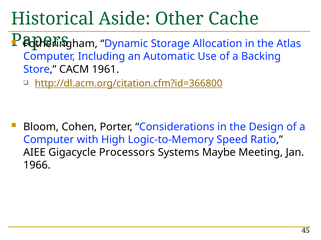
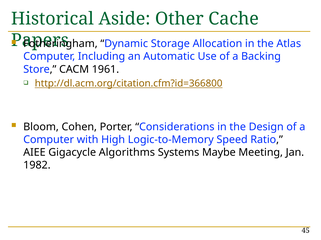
Processors: Processors -> Algorithms (127, 153)
1966: 1966 -> 1982 (37, 166)
